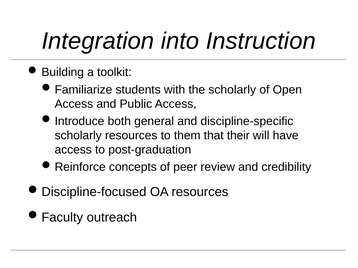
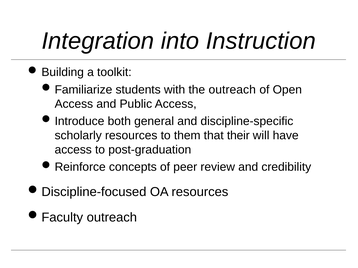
the scholarly: scholarly -> outreach (232, 90)
